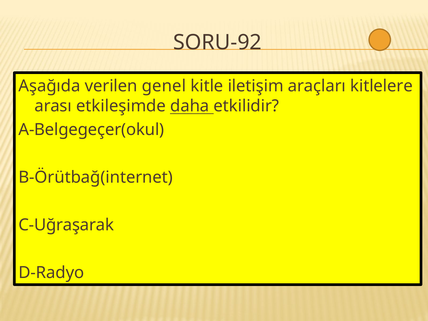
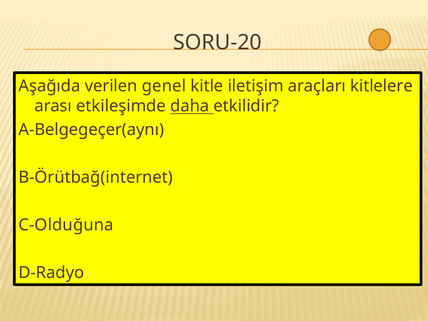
SORU-92: SORU-92 -> SORU-20 (218, 42)
A-Belgegeçer(okul: A-Belgegeçer(okul -> A-Belgegeçer(aynı (91, 130)
C-Uğraşarak: C-Uğraşarak -> C-Olduğuna (66, 225)
